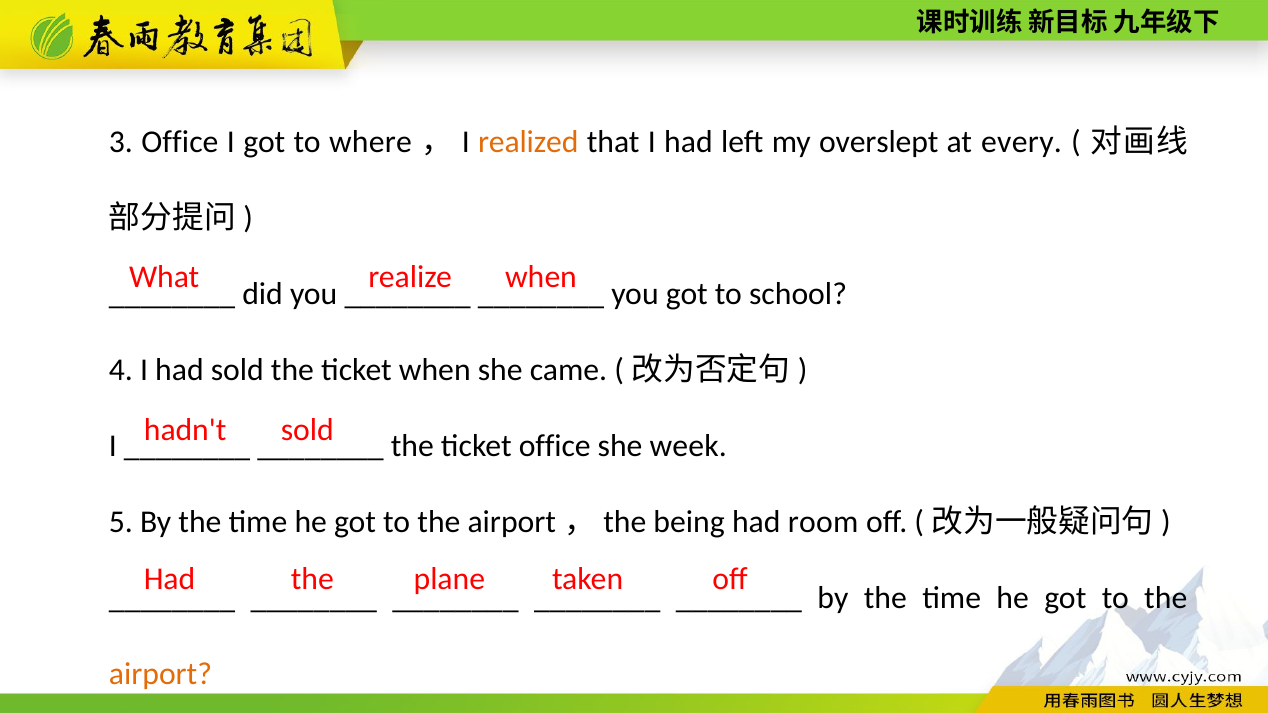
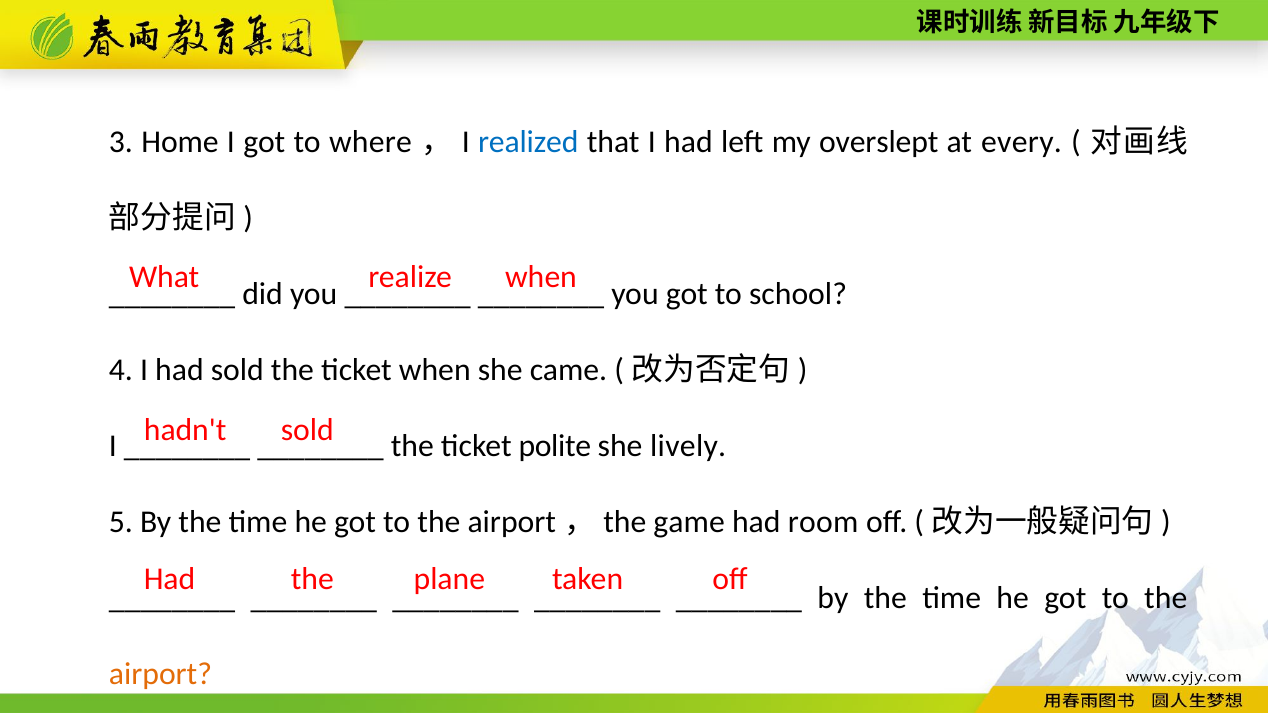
3 Office: Office -> Home (180, 142)
realized colour: orange -> blue (528, 142)
ticket office: office -> polite (555, 446)
week: week -> lively (688, 446)
being: being -> game (689, 522)
